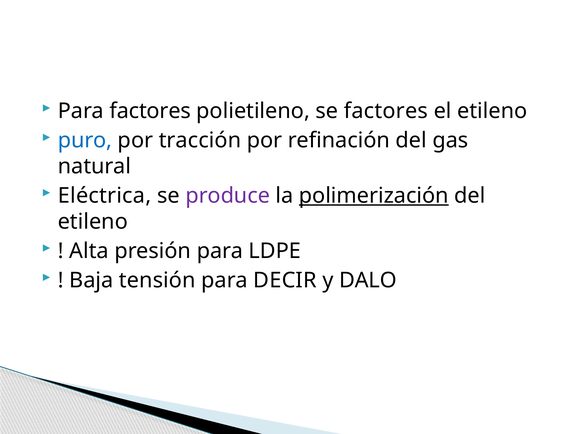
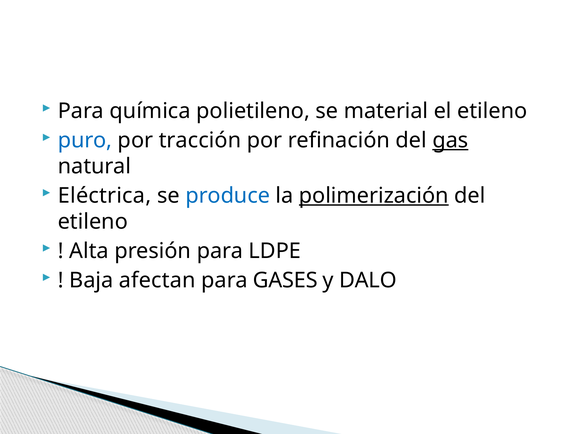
Para factores: factores -> química (150, 111)
se factores: factores -> material (386, 111)
gas underline: none -> present (450, 140)
produce colour: purple -> blue (228, 196)
tensión: tensión -> afectan (157, 281)
DECIR: DECIR -> GASES (285, 281)
